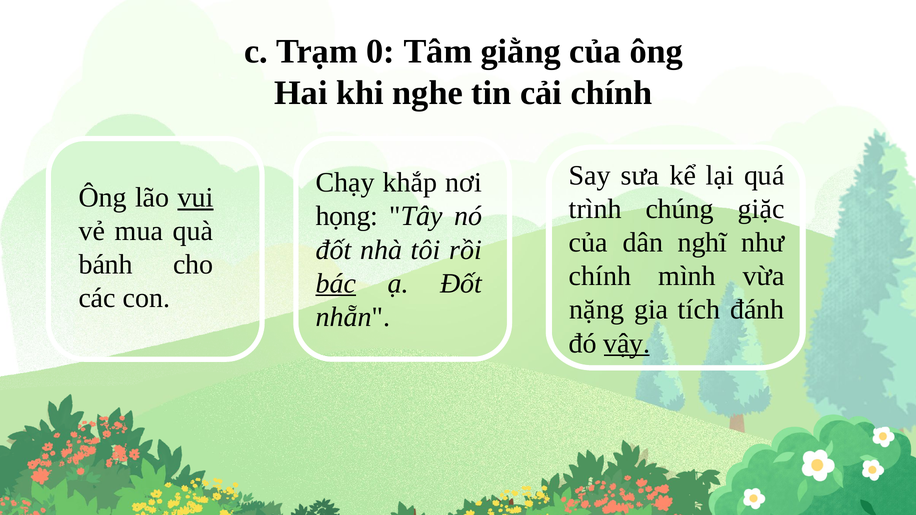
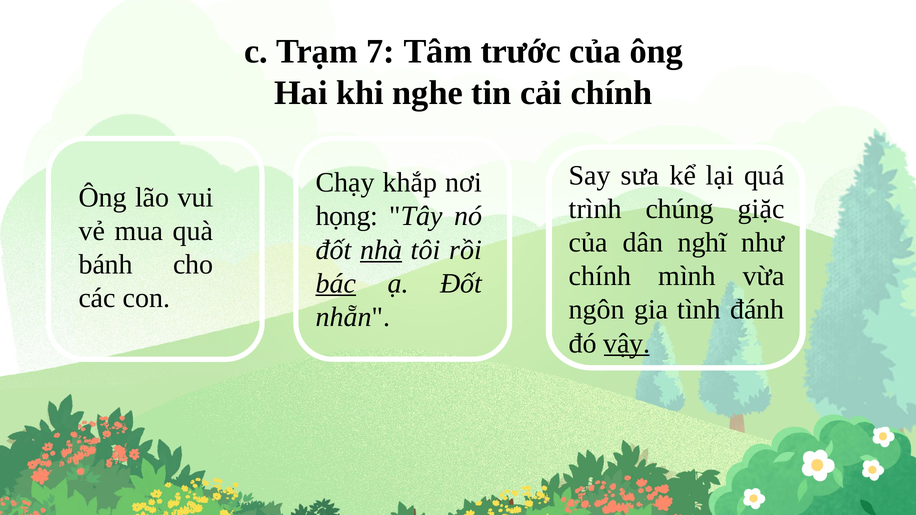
0: 0 -> 7 (381, 52)
giằng: giằng -> trước (521, 52)
vui underline: present -> none (195, 198)
nhà underline: none -> present (381, 250)
nặng: nặng -> ngôn (597, 310)
tích: tích -> tình (699, 310)
